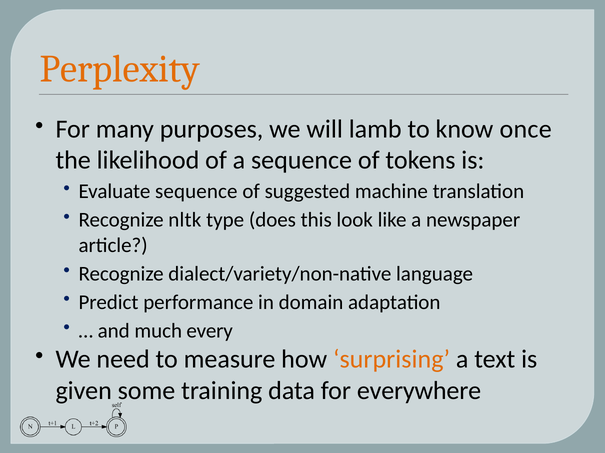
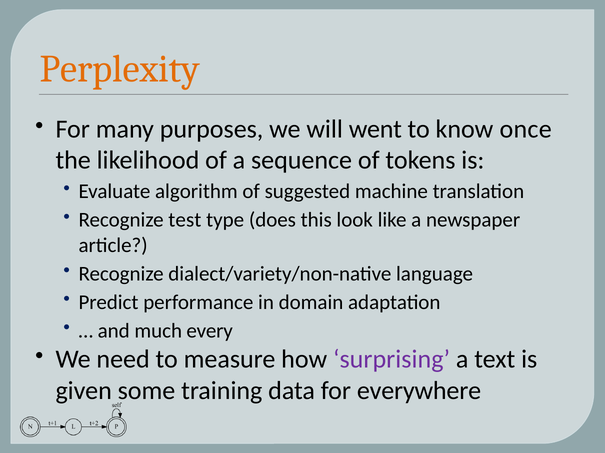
lamb: lamb -> went (375, 129)
Evaluate sequence: sequence -> algorithm (196, 192)
nltk: nltk -> test (185, 220)
surprising colour: orange -> purple (392, 360)
